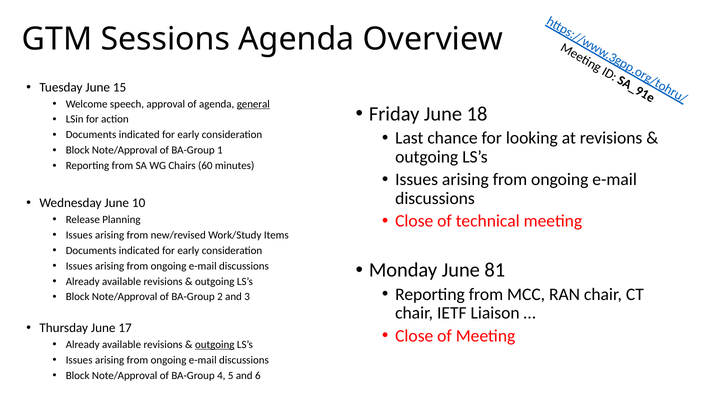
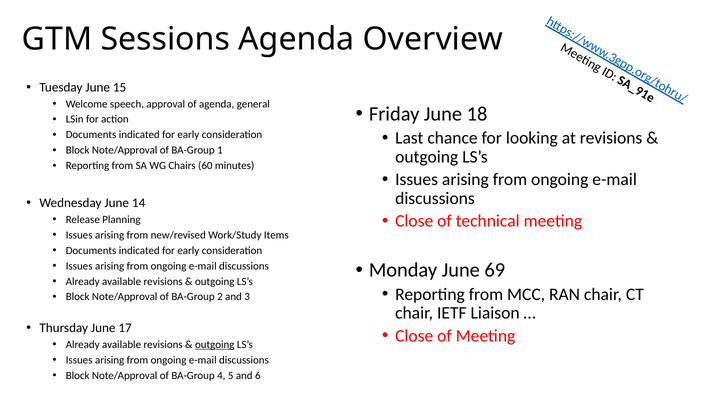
general underline: present -> none (253, 104)
10: 10 -> 14 (139, 203)
81: 81 -> 69 (495, 270)
